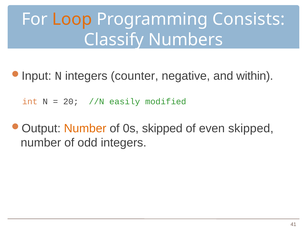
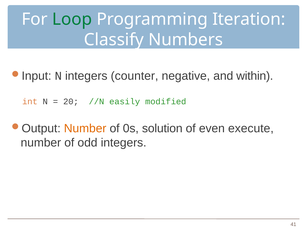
Loop colour: orange -> green (72, 19)
Consists: Consists -> Iteration (249, 19)
0s skipped: skipped -> solution (162, 129)
even skipped: skipped -> execute (251, 129)
